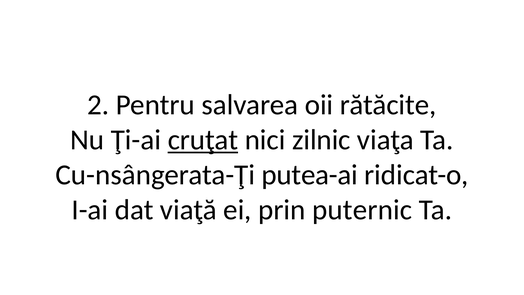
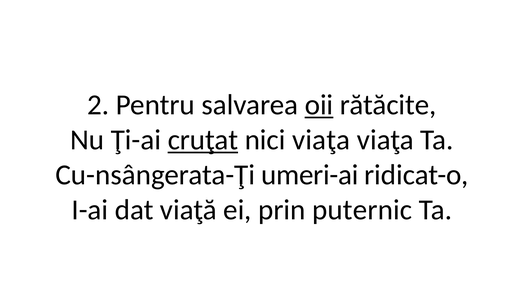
oii underline: none -> present (319, 105)
nici zilnic: zilnic -> viaţa (321, 140)
putea-ai: putea-ai -> umeri-ai (310, 175)
